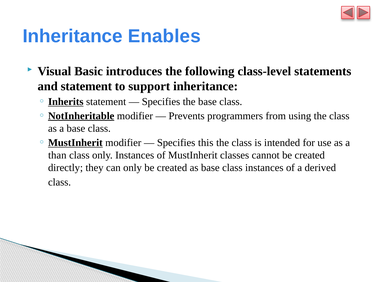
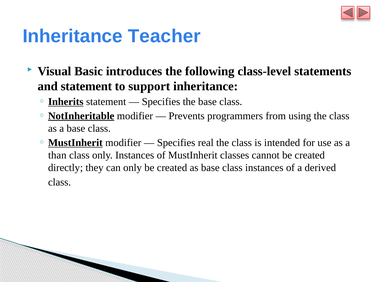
Enables: Enables -> Teacher (164, 36)
this: this -> real (206, 143)
